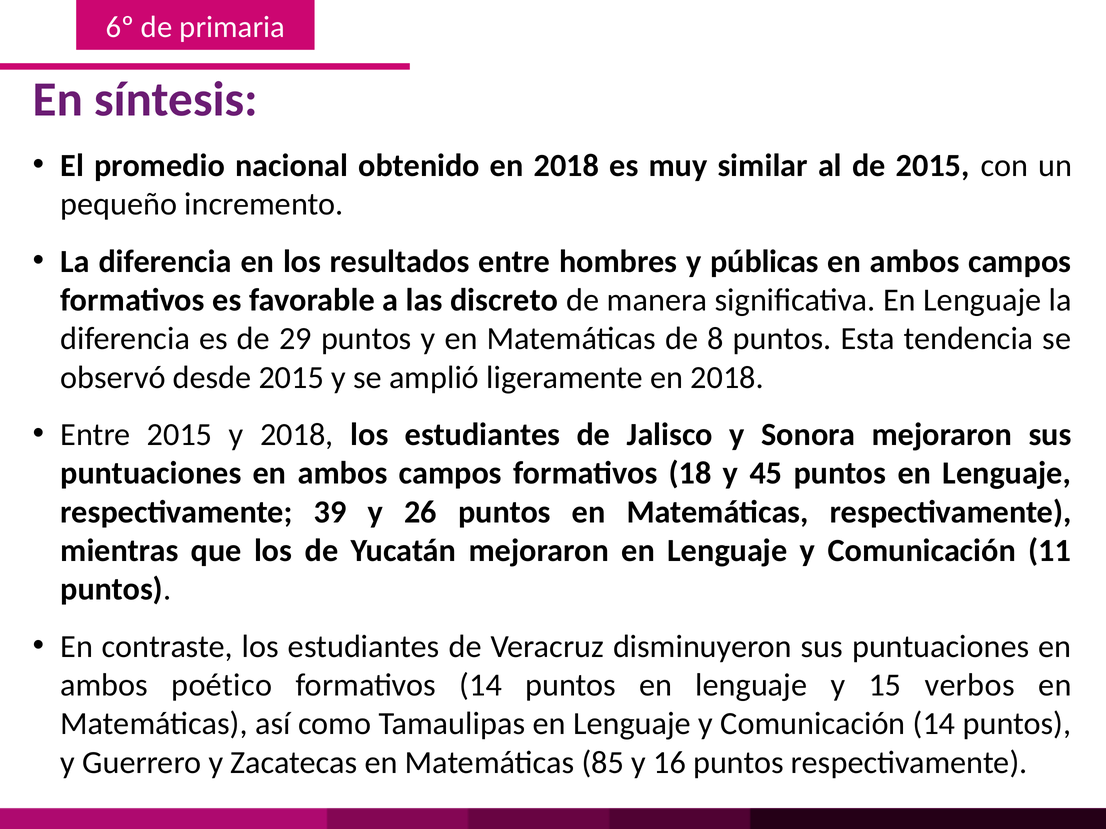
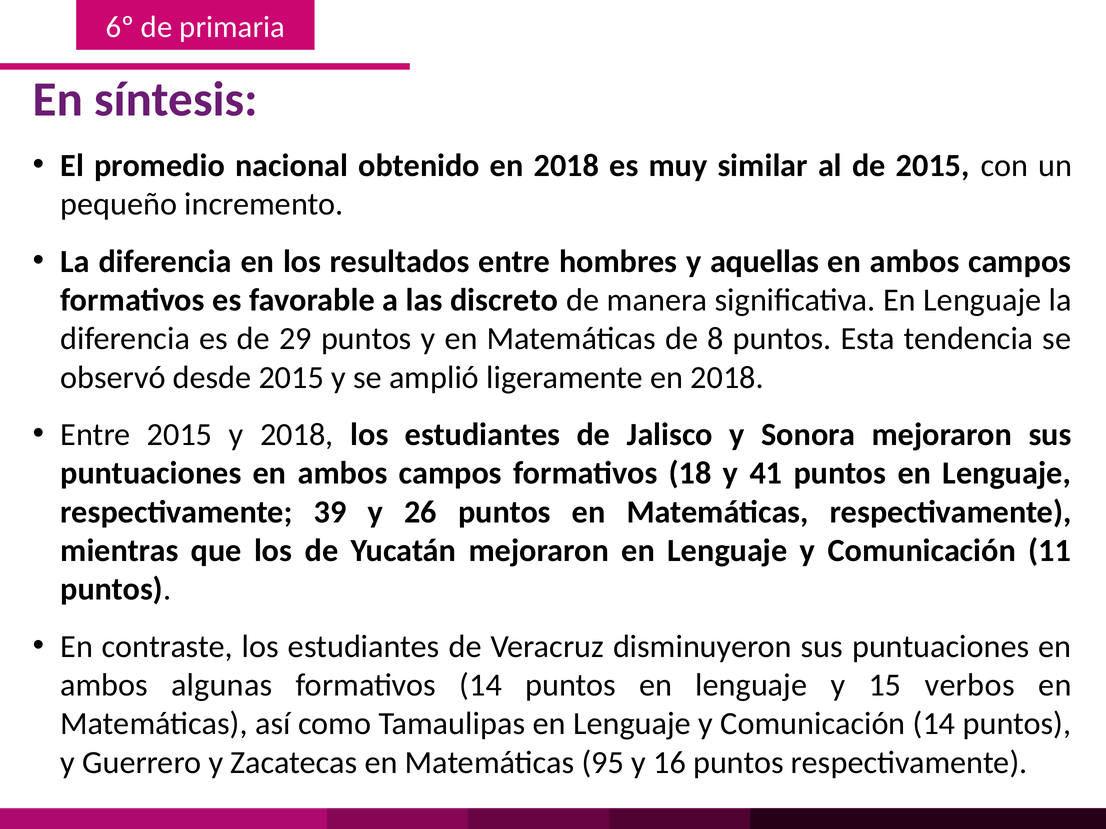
públicas: públicas -> aquellas (765, 262)
45: 45 -> 41 (766, 474)
poético: poético -> algunas (222, 685)
85: 85 -> 95 (603, 763)
